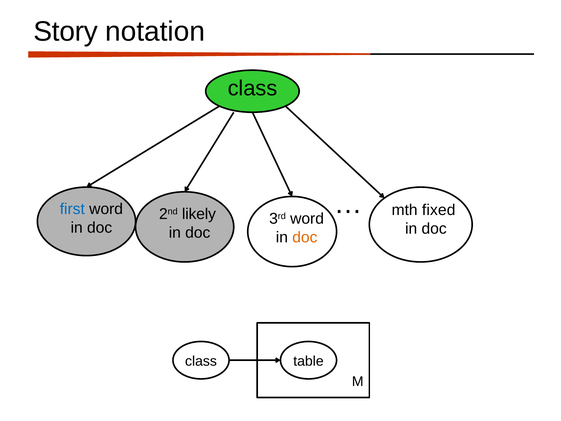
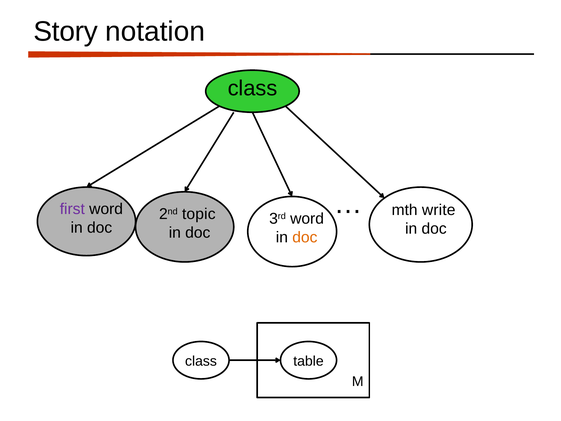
first colour: blue -> purple (72, 209)
fixed: fixed -> write (439, 210)
likely: likely -> topic (199, 214)
